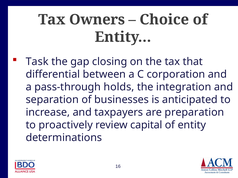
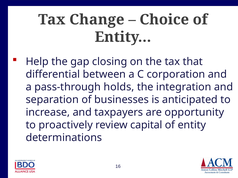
Owners: Owners -> Change (97, 20)
Task: Task -> Help (37, 62)
preparation: preparation -> opportunity (194, 113)
